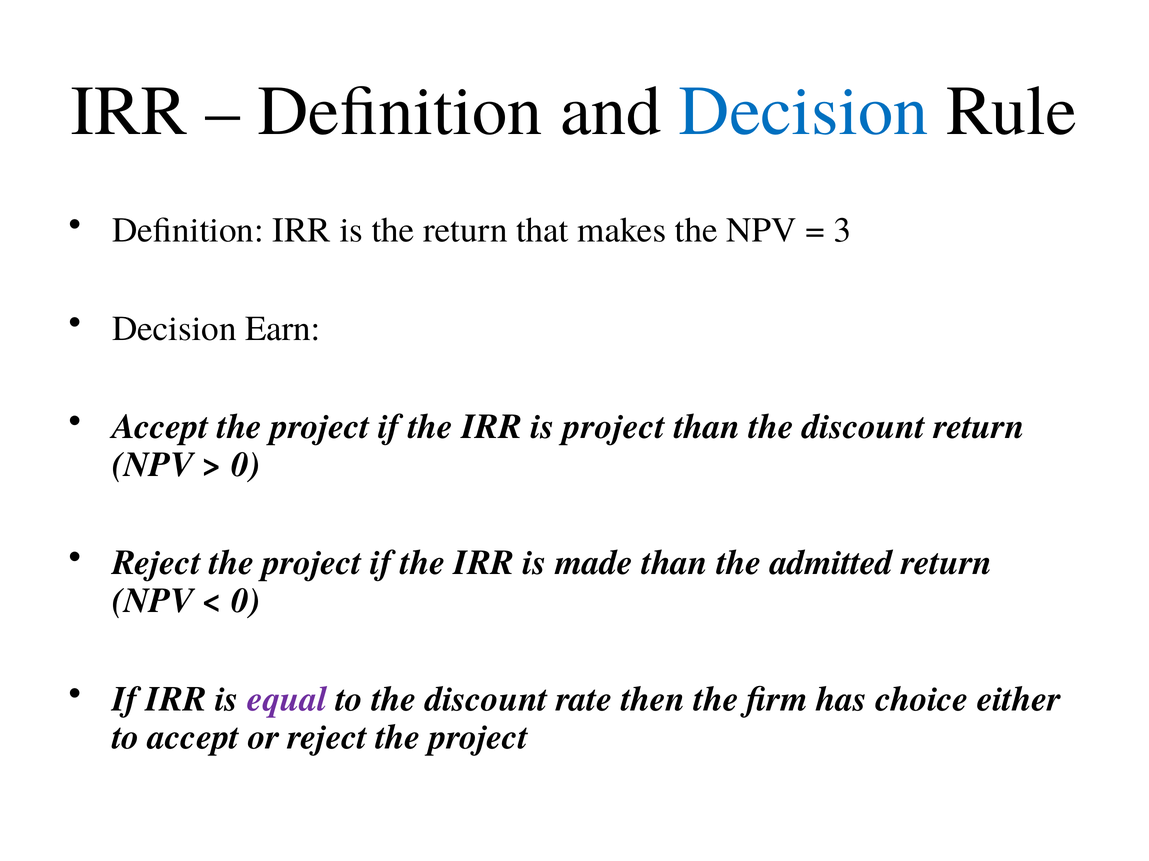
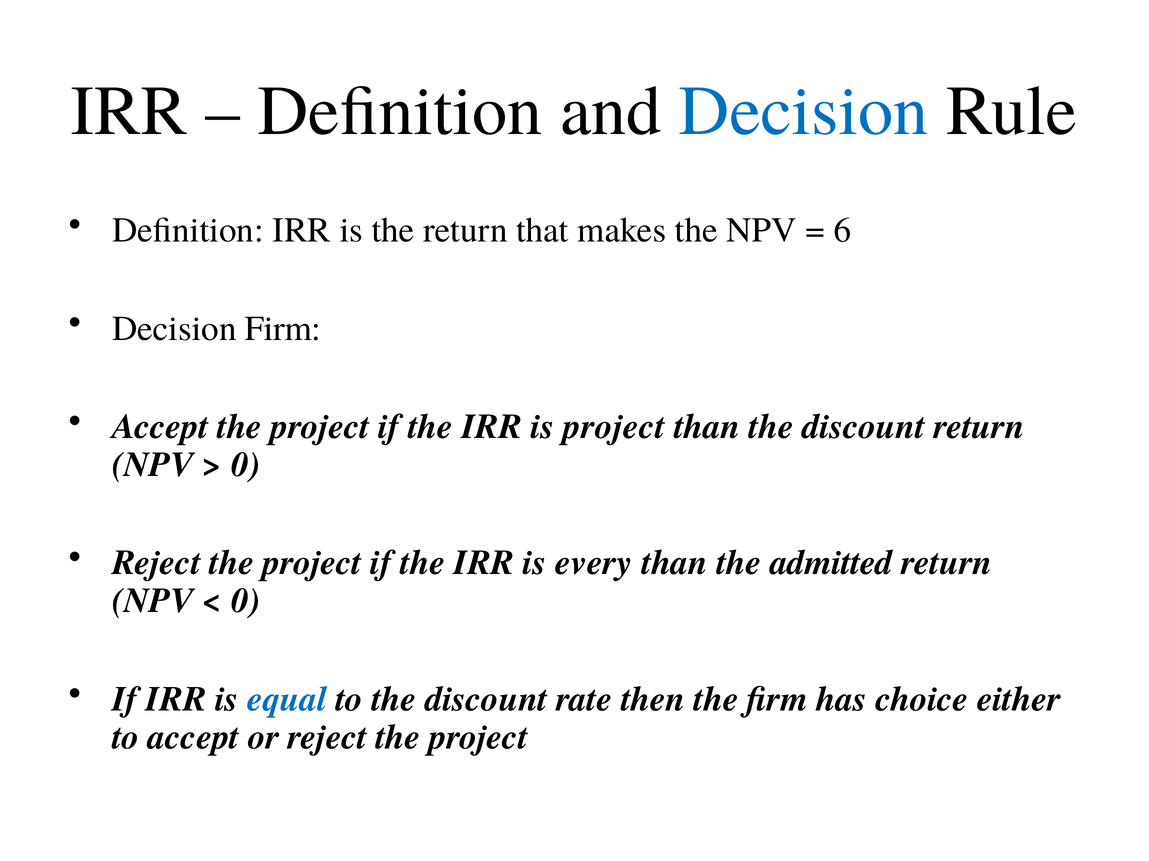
3: 3 -> 6 (843, 230)
Decision Earn: Earn -> Firm (283, 329)
made: made -> every (594, 563)
equal colour: purple -> blue (287, 700)
